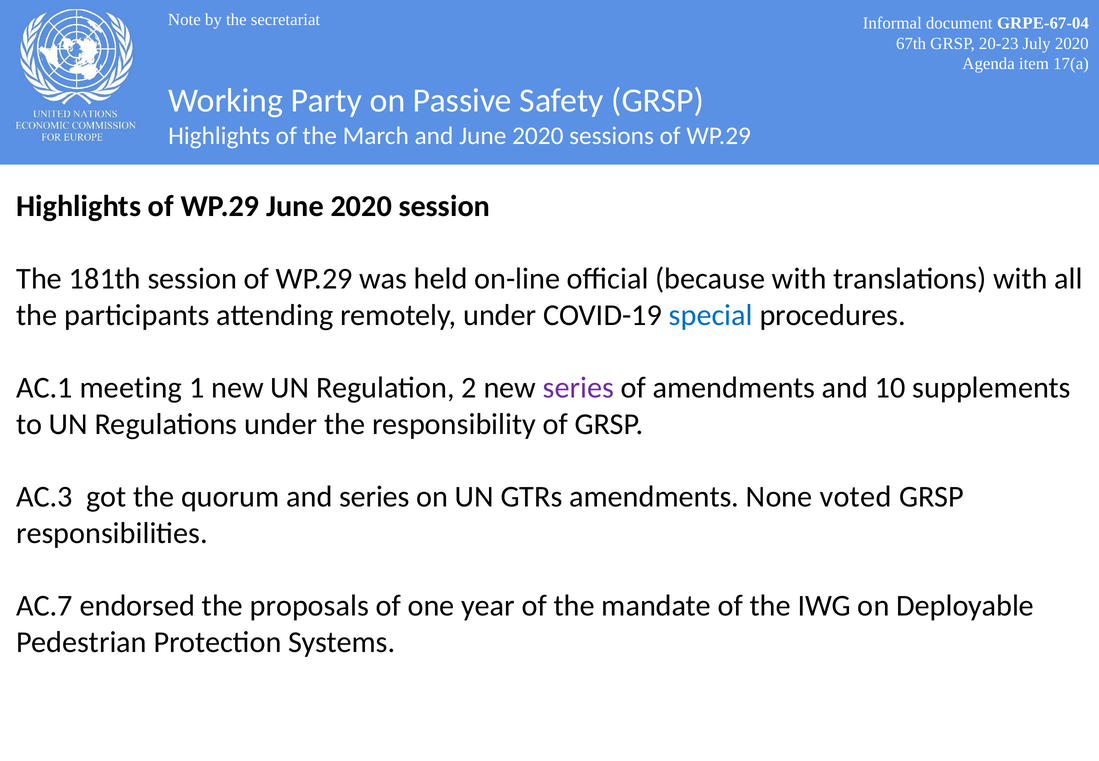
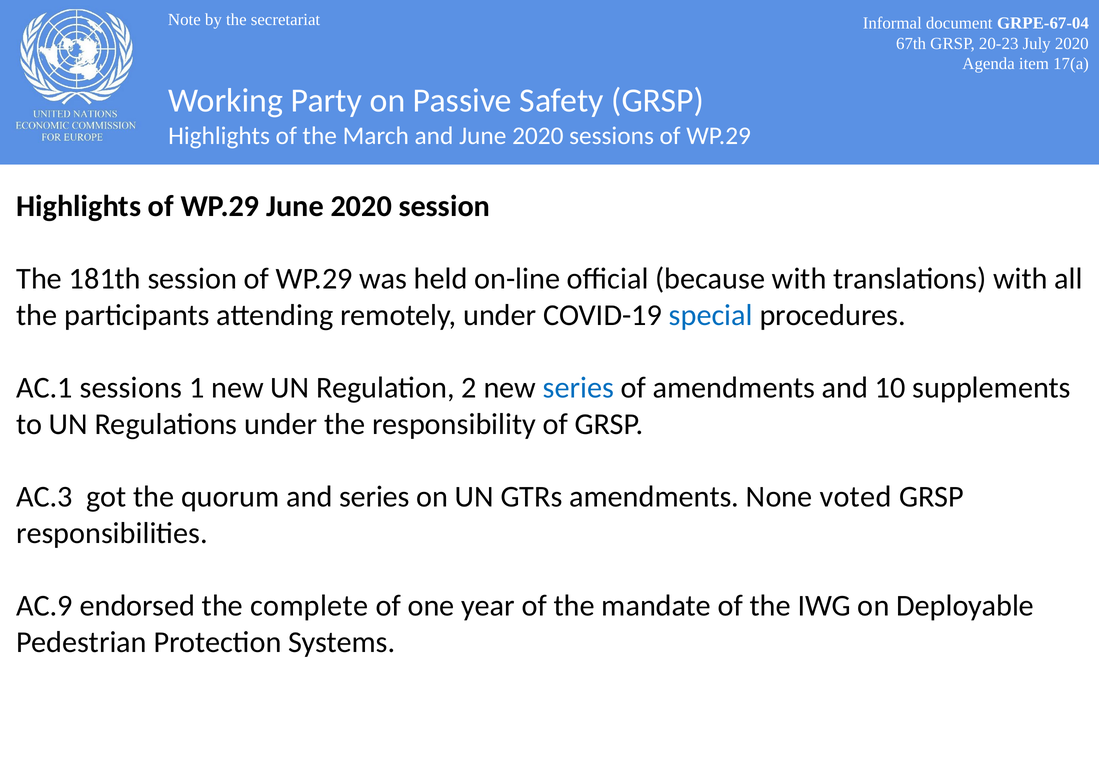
AC.1 meeting: meeting -> sessions (131, 388)
series colour: purple -> blue (578, 388)
AC.7: AC.7 -> AC.9 (45, 606)
proposals: proposals -> complete (309, 606)
